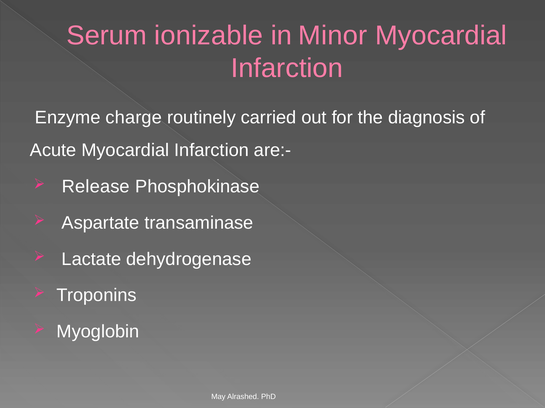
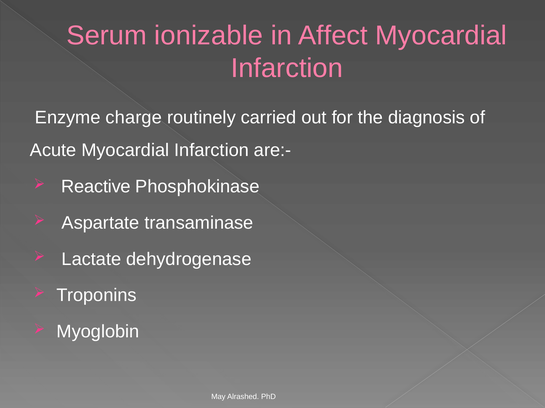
Minor: Minor -> Affect (333, 36)
Release: Release -> Reactive (96, 187)
